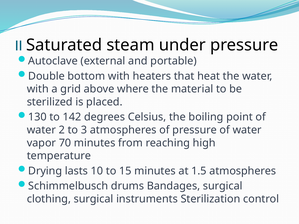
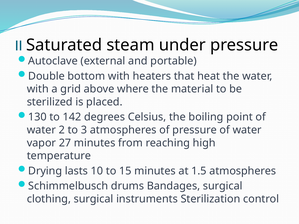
70: 70 -> 27 (65, 143)
